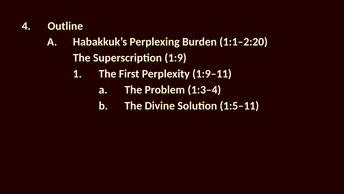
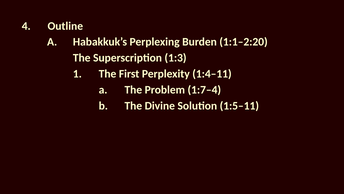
1:9: 1:9 -> 1:3 (176, 58)
1:9–11: 1:9–11 -> 1:4–11 (212, 74)
1:3–4: 1:3–4 -> 1:7–4 (204, 90)
